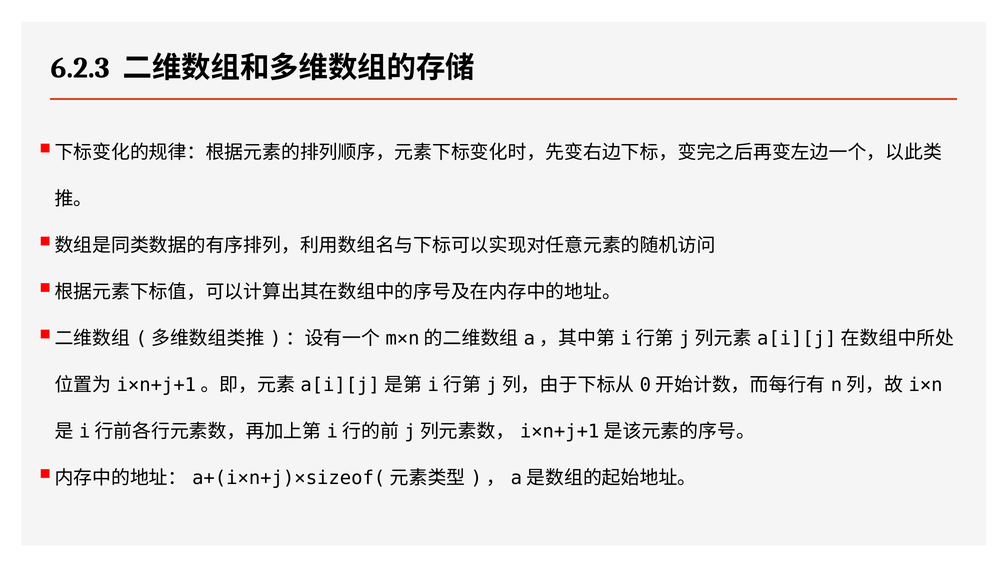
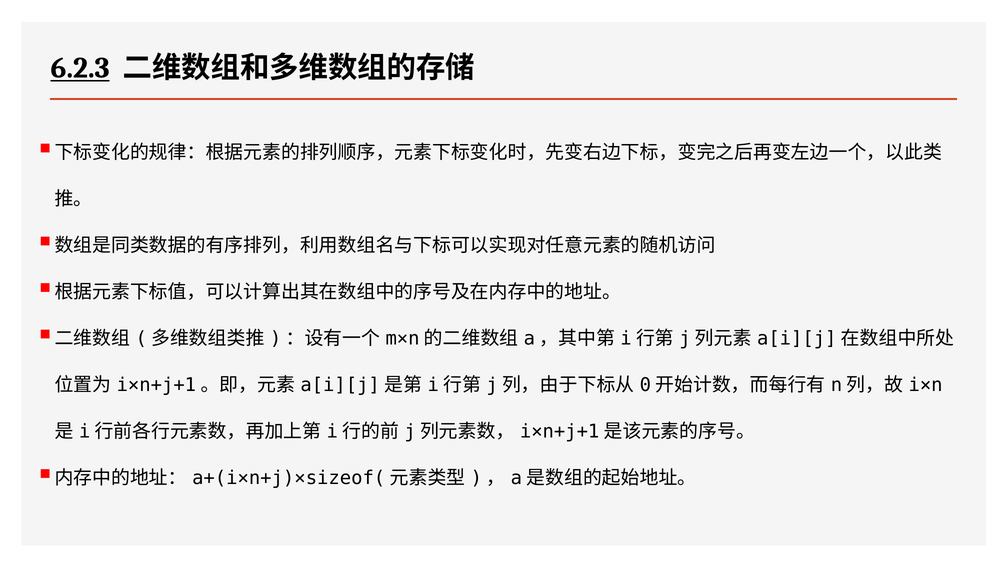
6.2.3 underline: none -> present (80, 68)
